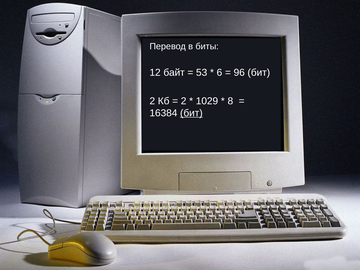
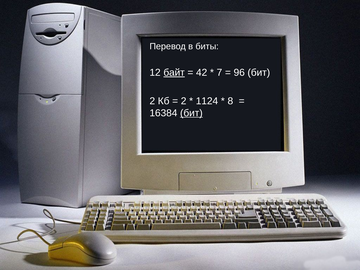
байт underline: none -> present (174, 73)
53: 53 -> 42 (202, 73)
6: 6 -> 7 (219, 73)
1029: 1029 -> 1124 (207, 101)
